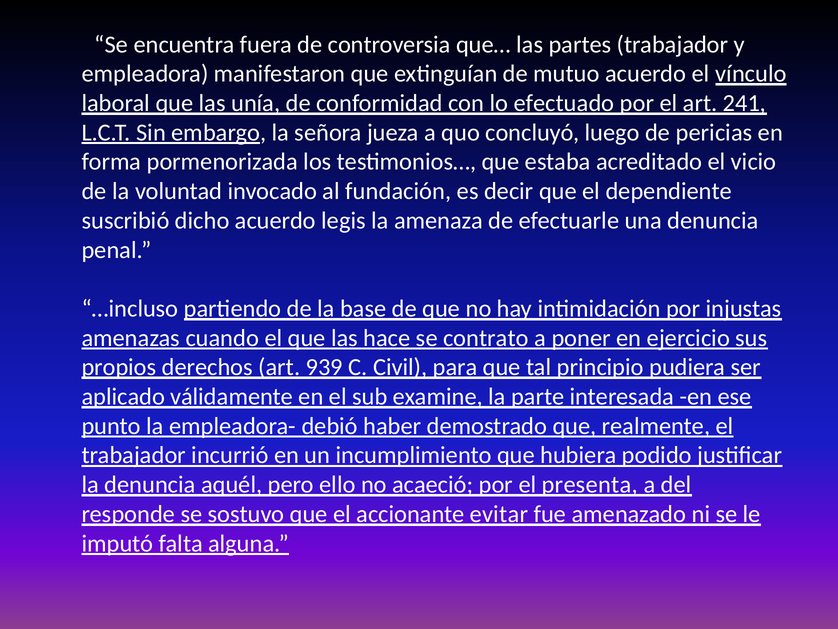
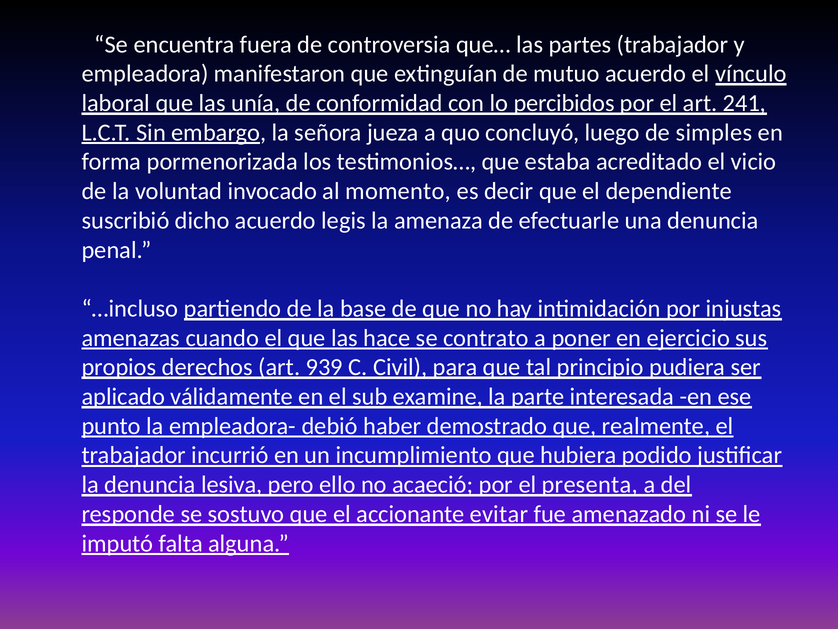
efectuado: efectuado -> percibidos (564, 103)
pericias: pericias -> simples (714, 132)
fundación: fundación -> momento (398, 191)
aquél: aquél -> lesiva (232, 484)
